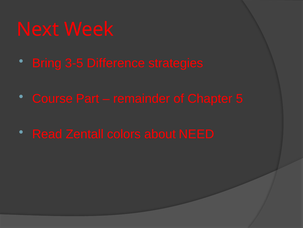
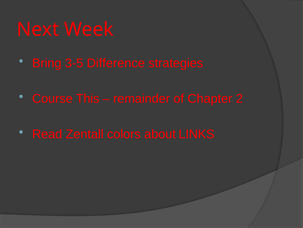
Part: Part -> This (88, 98)
5: 5 -> 2 (239, 98)
NEED: NEED -> LINKS (197, 134)
